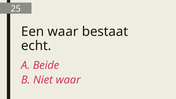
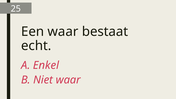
Beide: Beide -> Enkel (46, 65)
